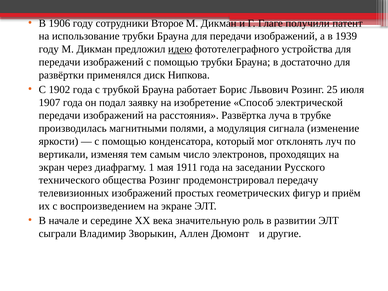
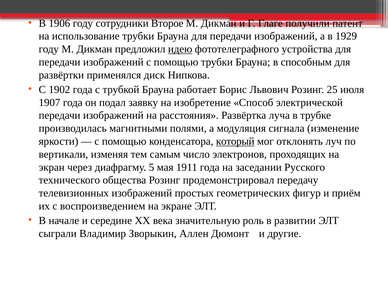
1939: 1939 -> 1929 (346, 36)
достаточно: достаточно -> способным (306, 62)
который underline: none -> present (235, 141)
1: 1 -> 5 (151, 167)
